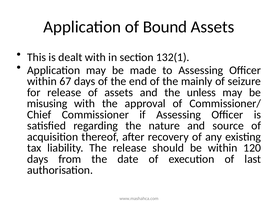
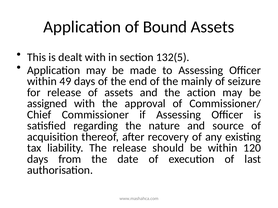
132(1: 132(1 -> 132(5 (173, 57)
67: 67 -> 49 (65, 82)
unless: unless -> action (201, 93)
misusing: misusing -> assigned (47, 104)
